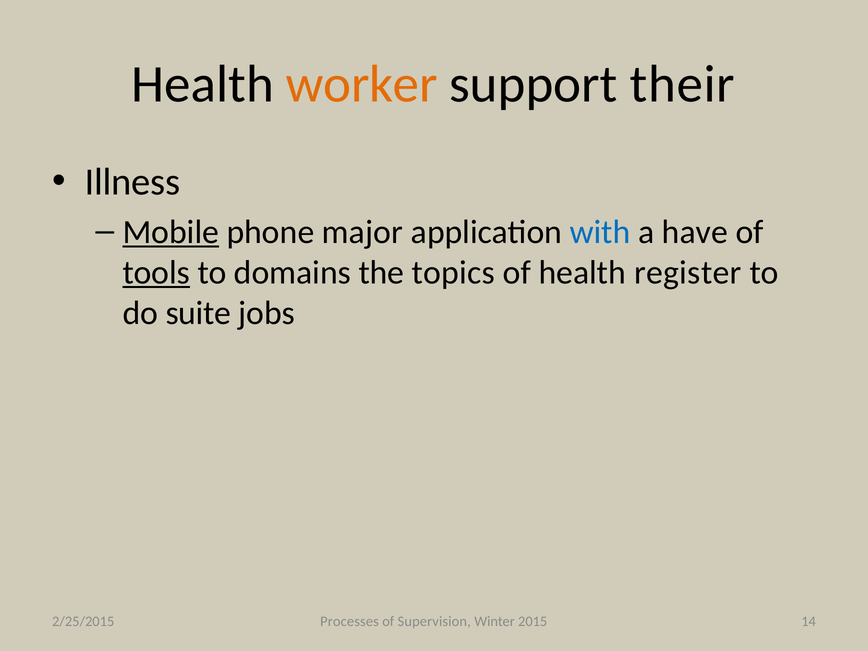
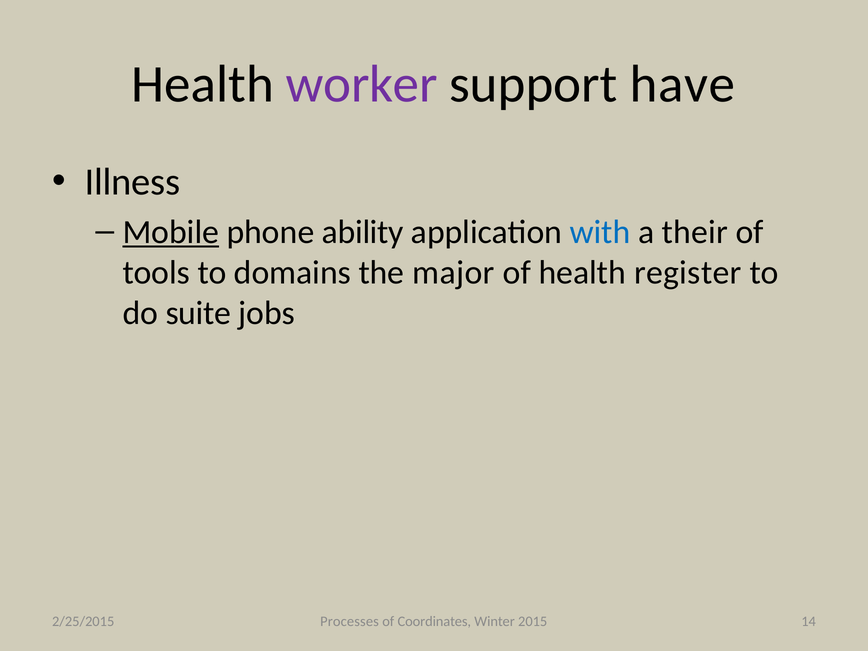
worker colour: orange -> purple (362, 84)
their: their -> have (682, 84)
major: major -> ability (363, 232)
have: have -> their (695, 232)
tools underline: present -> none (156, 272)
topics: topics -> major (453, 272)
Supervision: Supervision -> Coordinates (434, 622)
